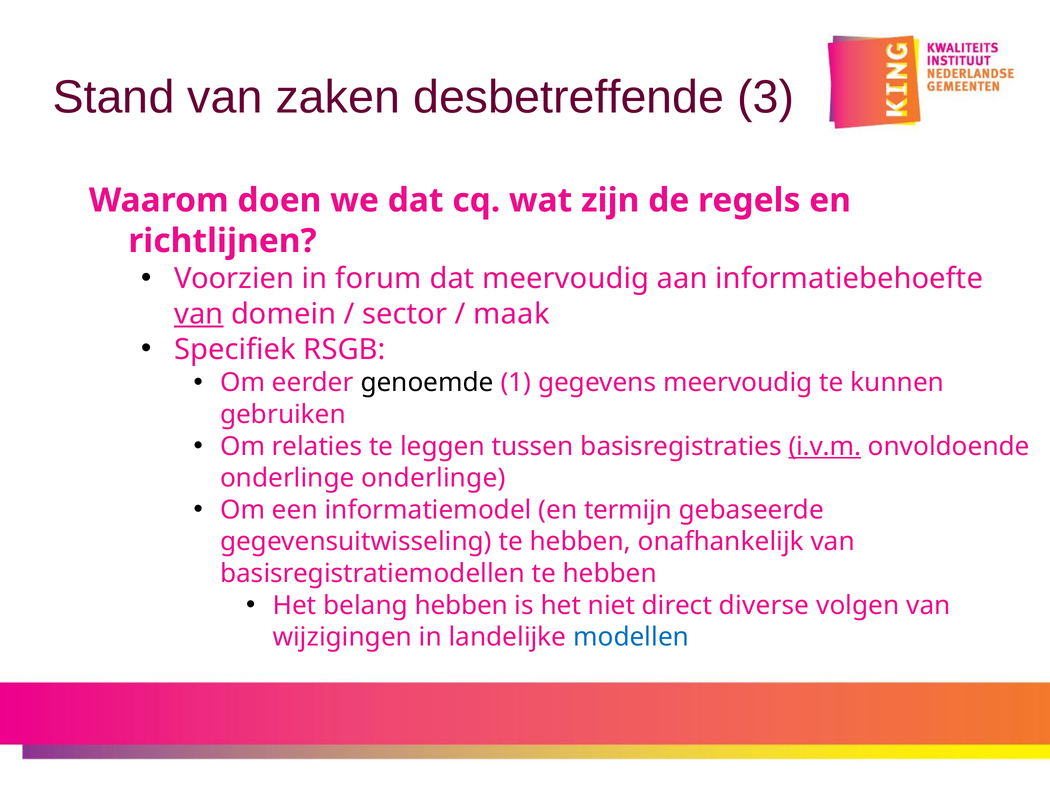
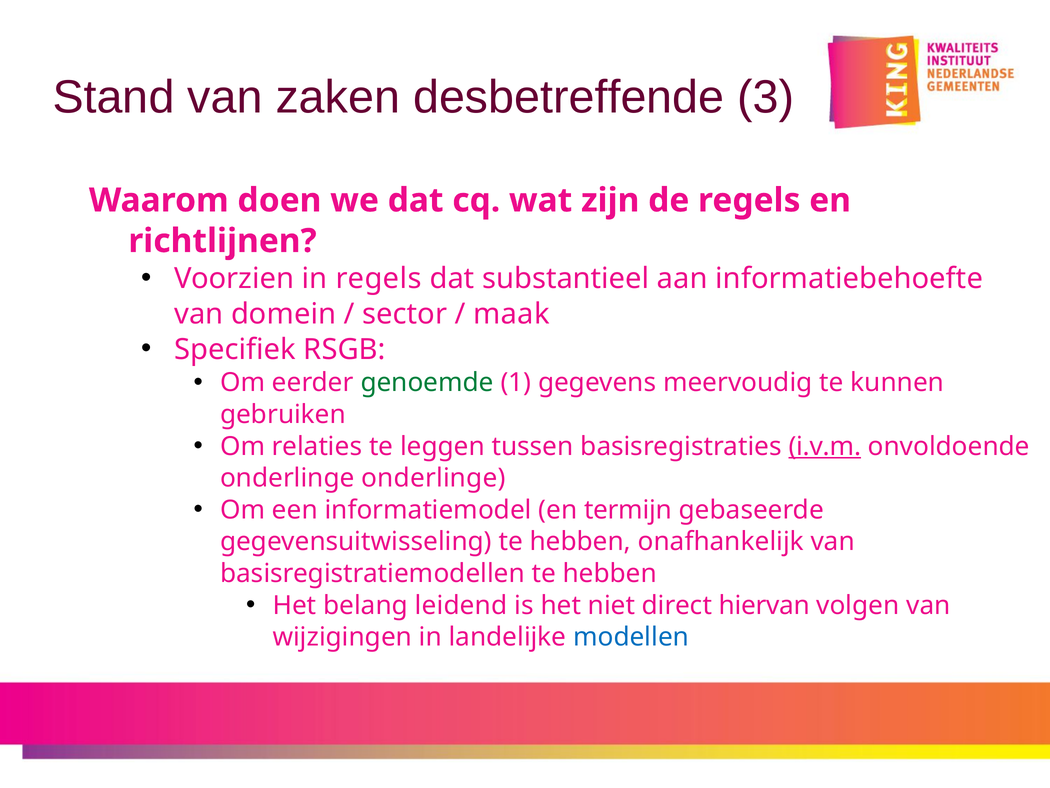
in forum: forum -> regels (379, 278)
dat meervoudig: meervoudig -> substantieel (566, 278)
van underline: present -> none (199, 314)
genoemde colour: black -> green (427, 383)
belang hebben: hebben -> leidend (461, 605)
diverse: diverse -> hiervan (764, 605)
